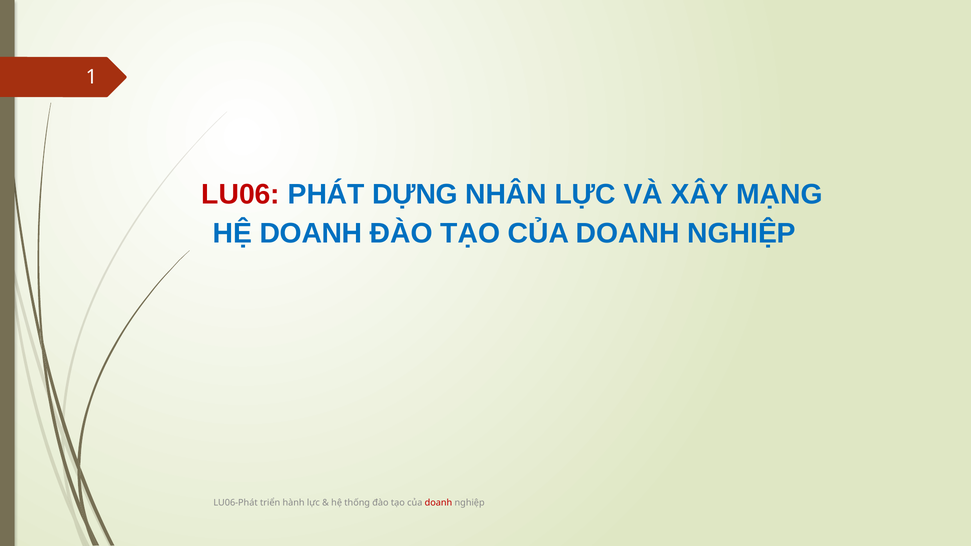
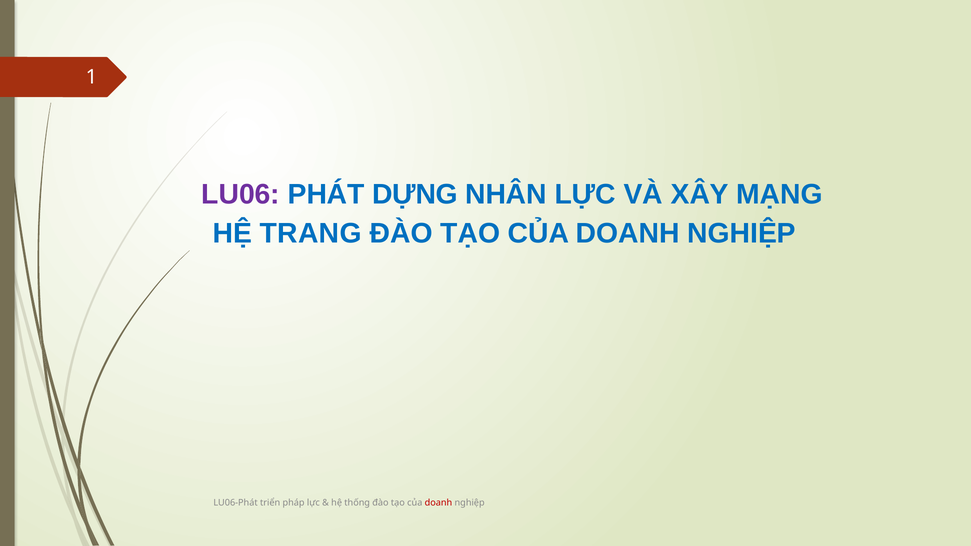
LU06 colour: red -> purple (241, 195)
HỆ DOANH: DOANH -> TRANG (311, 234)
hành: hành -> pháp (294, 503)
